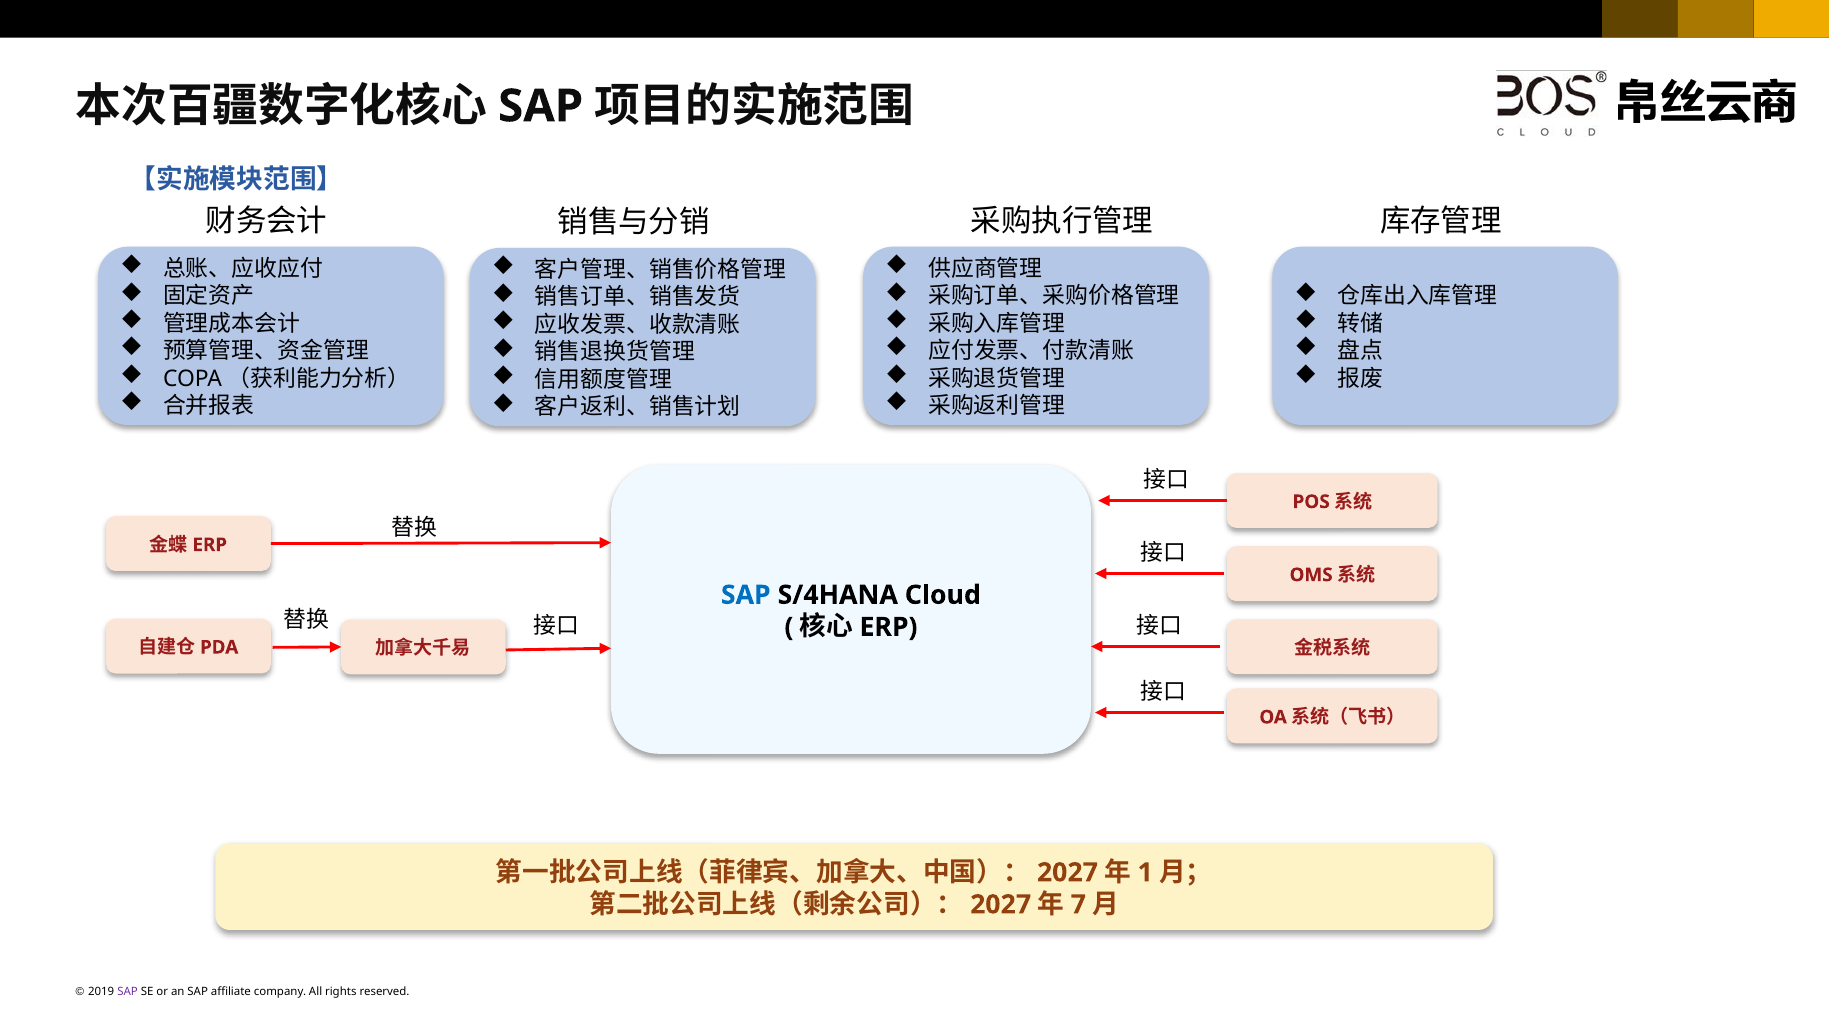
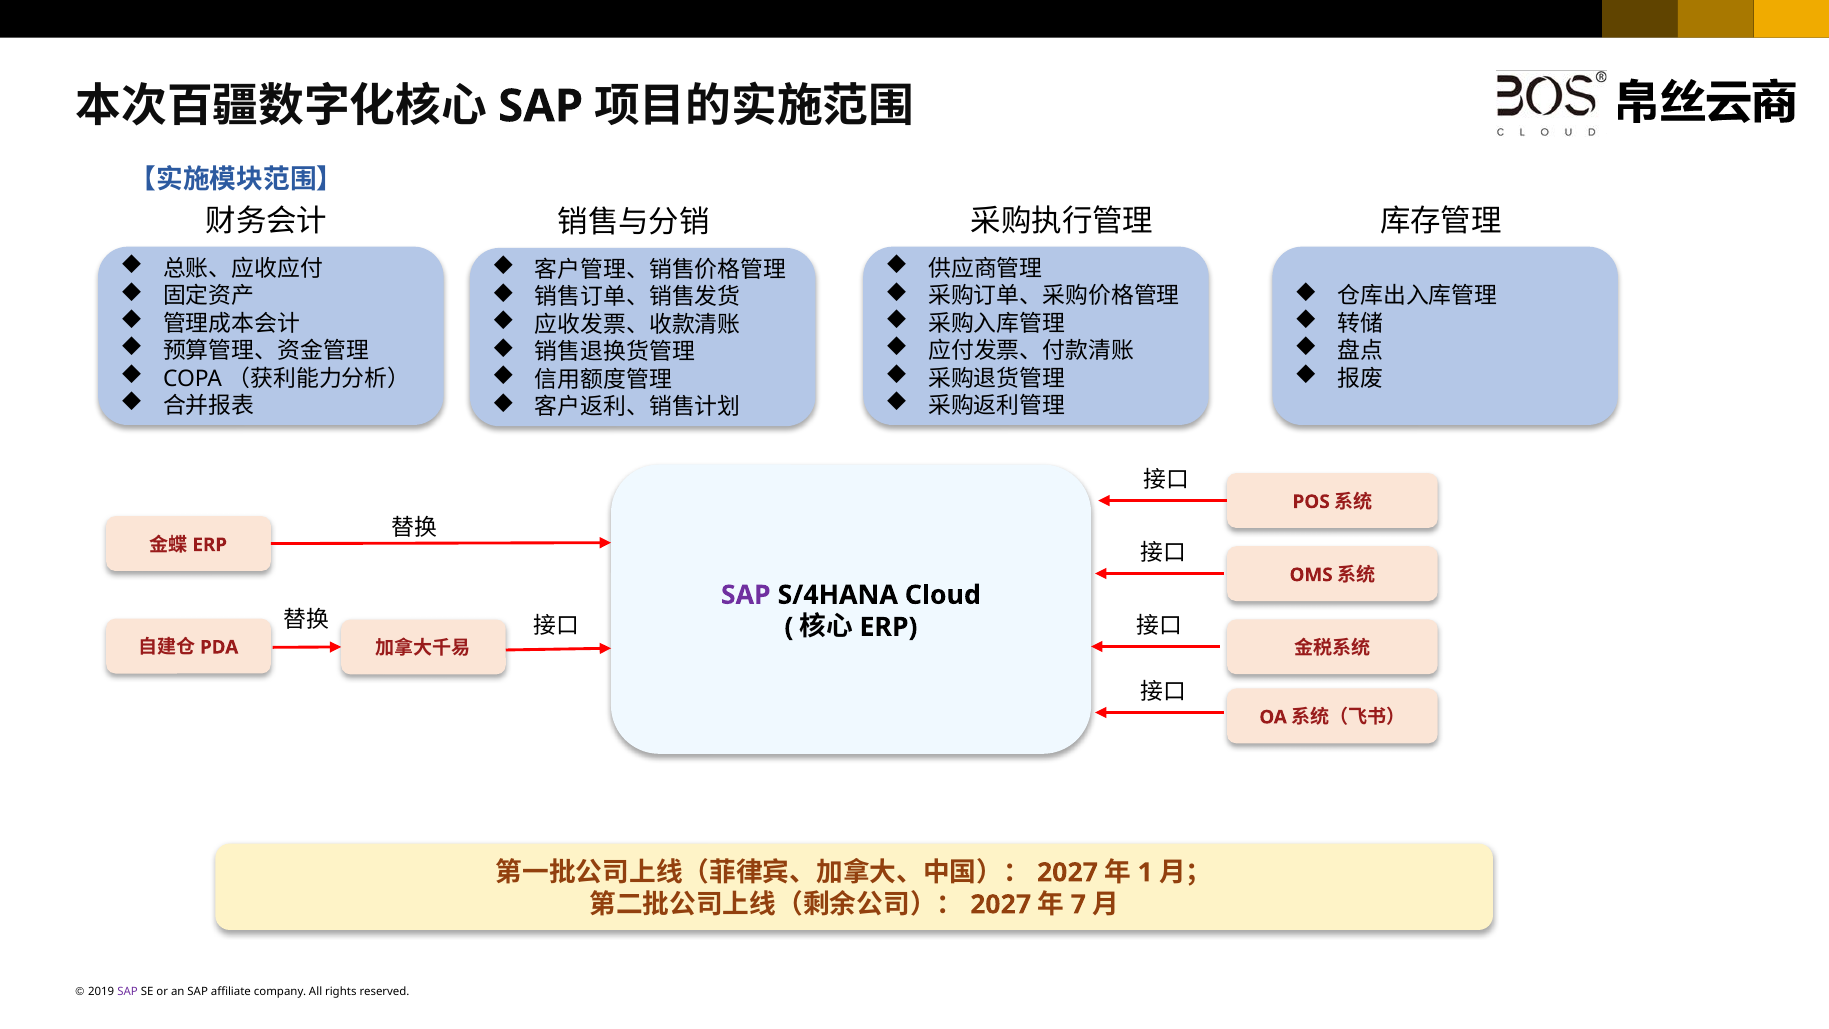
SAP colour: blue -> purple (746, 595)
